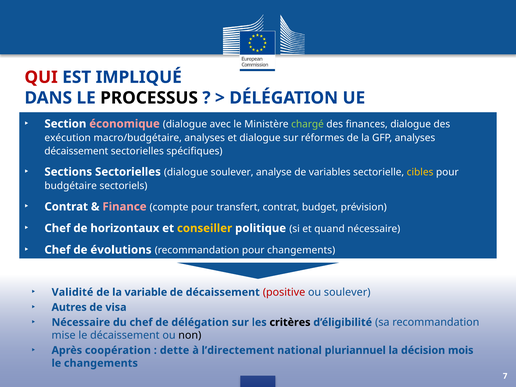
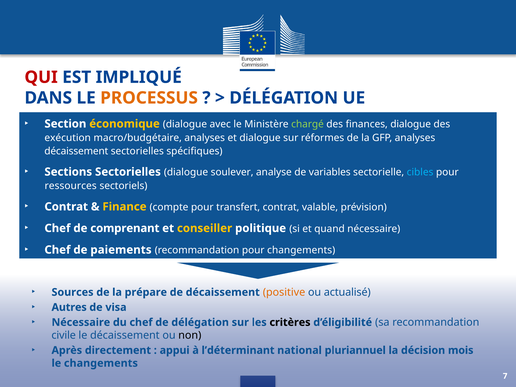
PROCESSUS colour: black -> orange (149, 98)
économique colour: pink -> yellow (125, 124)
cibles colour: yellow -> light blue (420, 172)
budgétaire: budgétaire -> ressources (71, 186)
Finance colour: pink -> yellow (124, 207)
budget: budget -> valable (320, 207)
horizontaux: horizontaux -> comprenant (125, 228)
évolutions: évolutions -> paiements (121, 250)
Validité: Validité -> Sources (73, 292)
variable: variable -> prépare (146, 292)
positive colour: red -> orange (284, 292)
ou soulever: soulever -> actualisé (347, 292)
mise: mise -> civile (64, 335)
coopération: coopération -> directement (118, 350)
dette: dette -> appui (175, 350)
l’directement: l’directement -> l’déterminant (238, 350)
